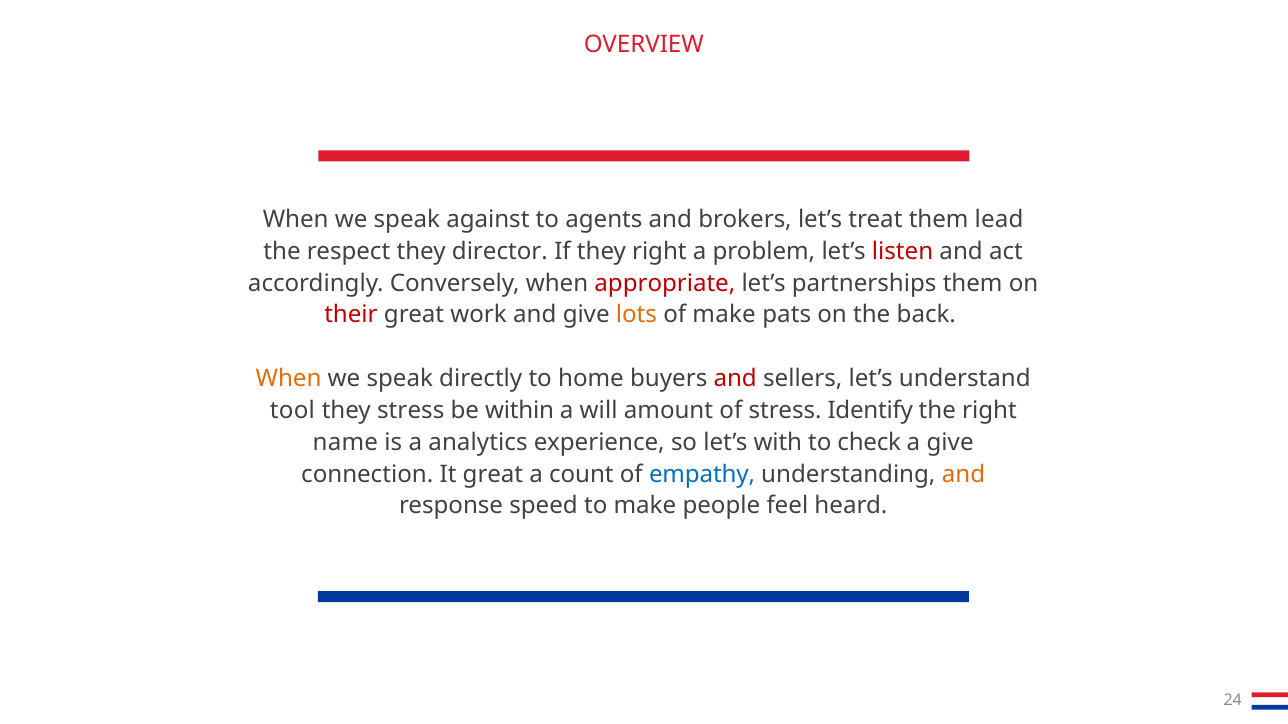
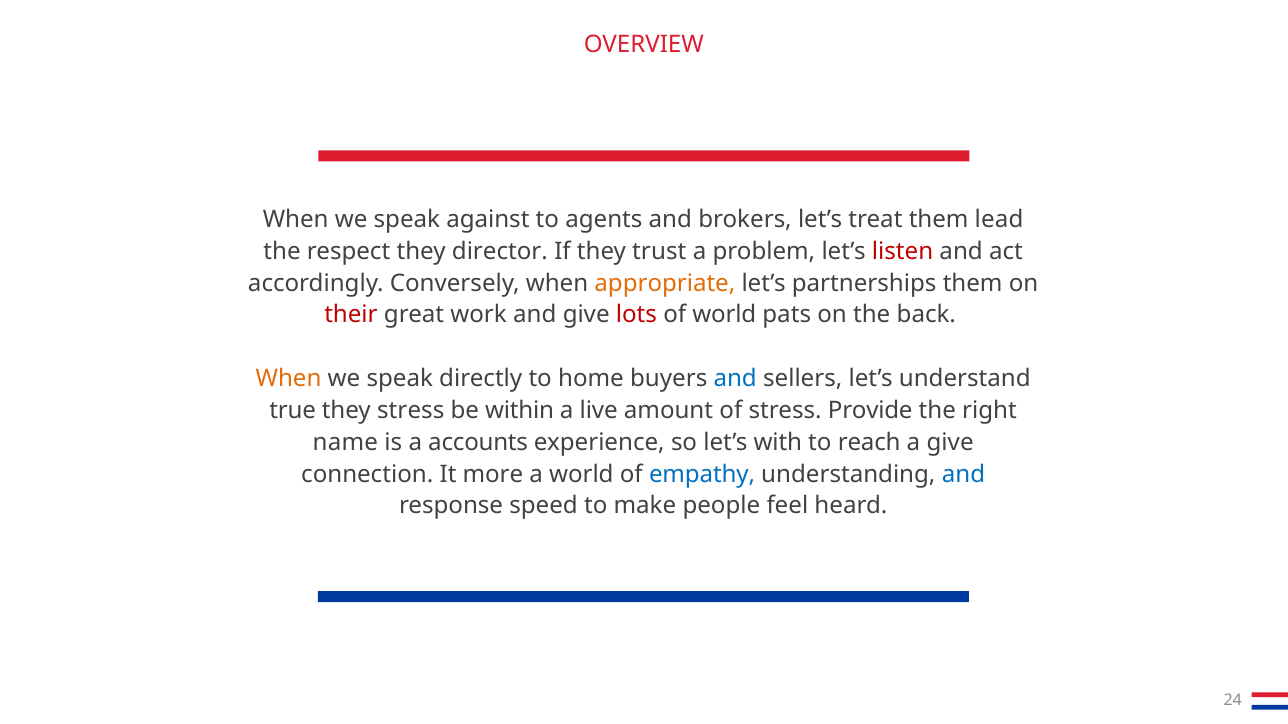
they right: right -> trust (659, 251)
appropriate colour: red -> orange (665, 283)
lots colour: orange -> red (636, 315)
of make: make -> world (724, 315)
and colour: red -> blue (735, 379)
tool: tool -> true (293, 411)
will: will -> live (599, 411)
Identify: Identify -> Provide (870, 411)
analytics: analytics -> accounts (478, 443)
check: check -> reach (869, 443)
It great: great -> more (493, 474)
a count: count -> world (581, 474)
and colour: orange -> blue (963, 474)
